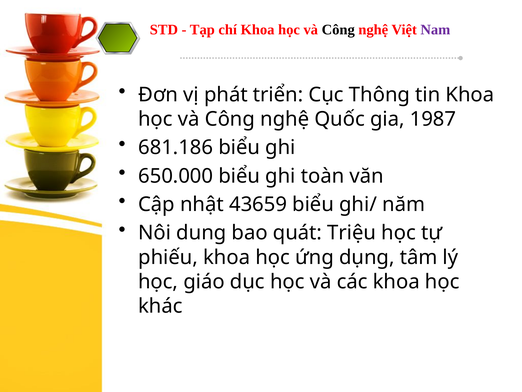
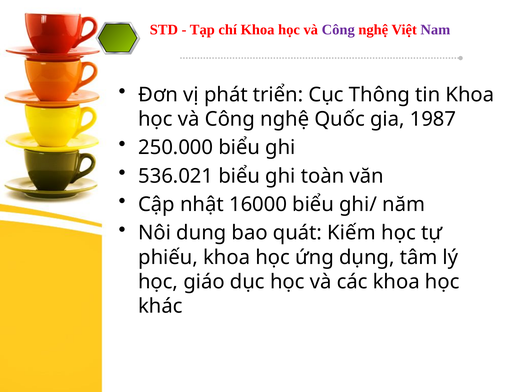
Công colour: black -> purple (338, 30)
681.186: 681.186 -> 250.000 (176, 147)
650.000: 650.000 -> 536.021 (176, 176)
43659: 43659 -> 16000 (258, 204)
Triệu: Triệu -> Kiếm (352, 233)
